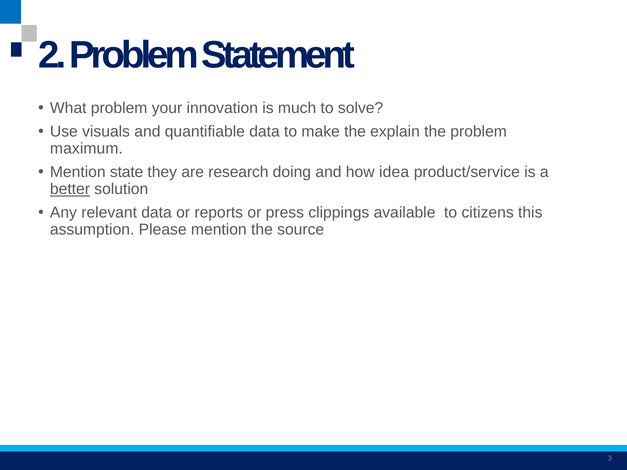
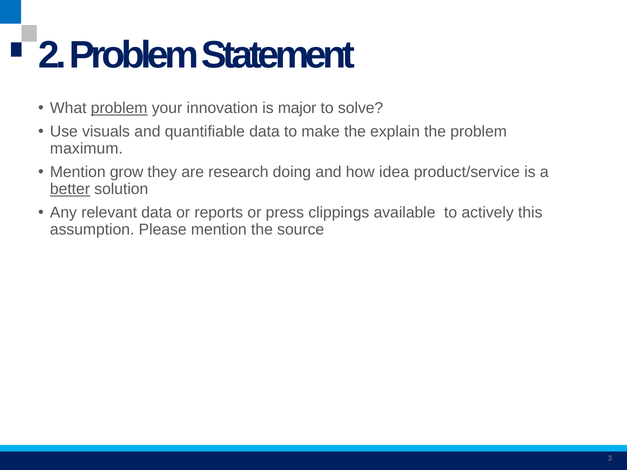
problem underline: none -> present (119, 108)
much: much -> major (297, 108)
state: state -> grow (127, 172)
citizens: citizens -> actively (488, 213)
